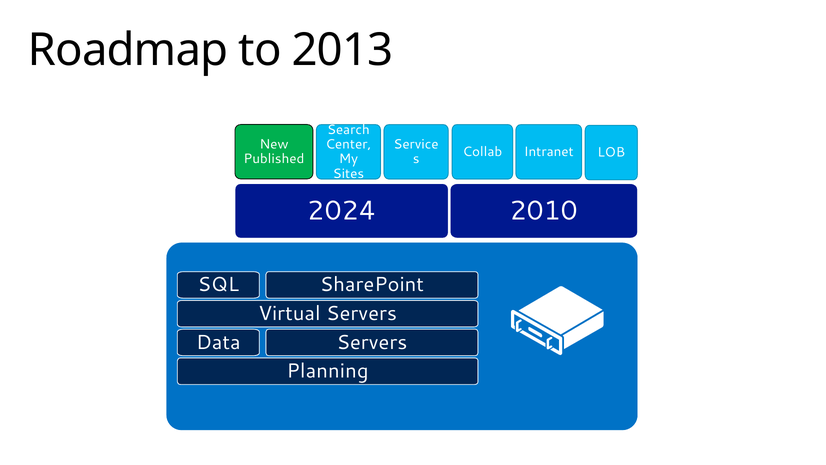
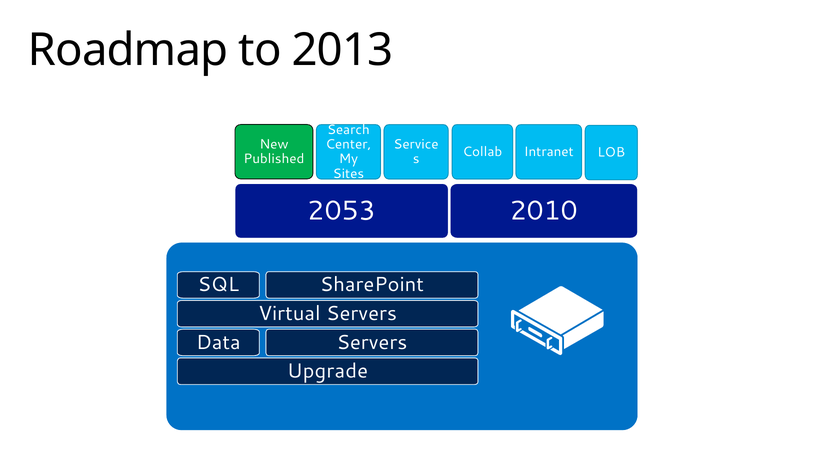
2024: 2024 -> 2053 (342, 211)
Planning: Planning -> Upgrade (328, 371)
